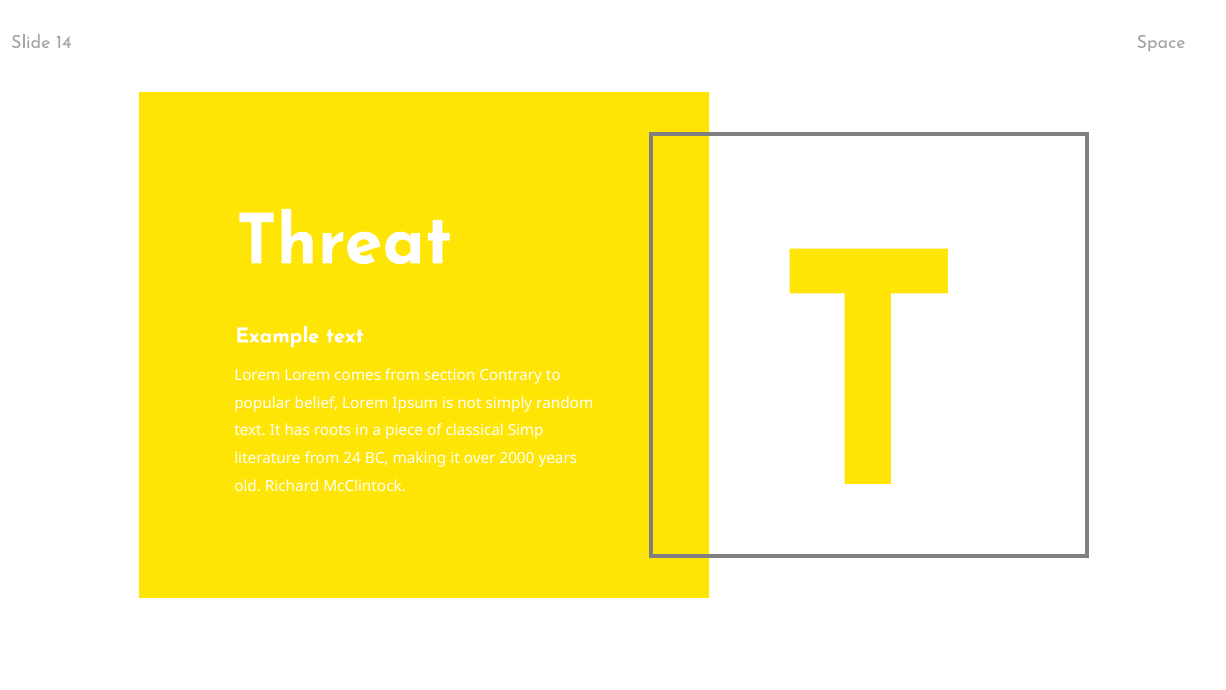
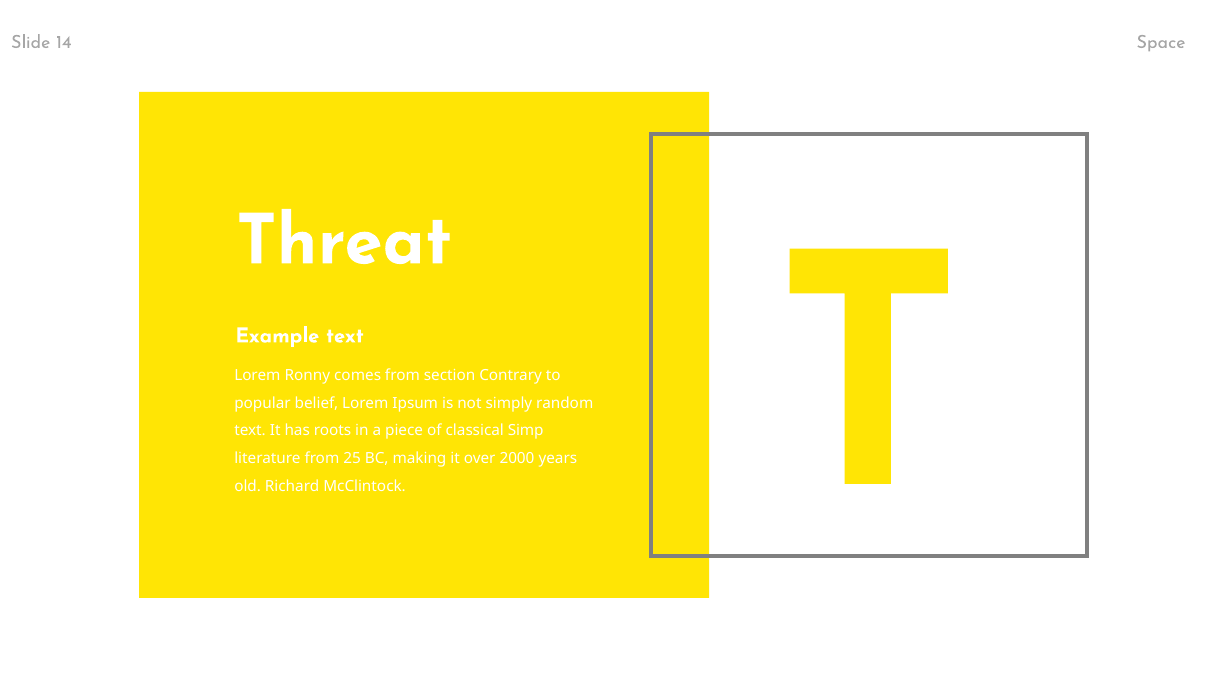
Lorem Lorem: Lorem -> Ronny (307, 375)
24: 24 -> 25 (352, 458)
